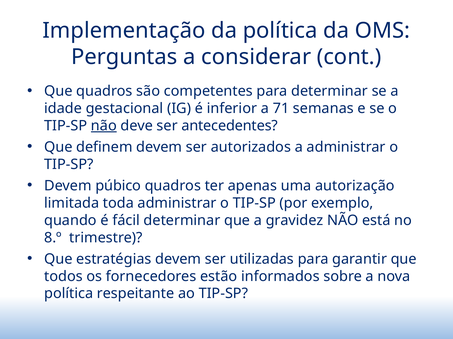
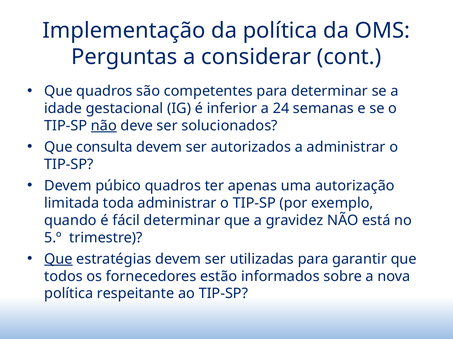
71: 71 -> 24 (281, 109)
antecedentes: antecedentes -> solucionados (230, 126)
definem: definem -> consulta (104, 147)
8.º: 8.º -> 5.º (53, 238)
Que underline: none -> present (58, 260)
